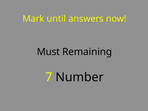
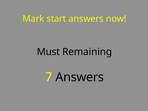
until: until -> start (56, 19)
7 Number: Number -> Answers (80, 77)
